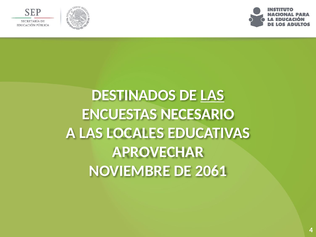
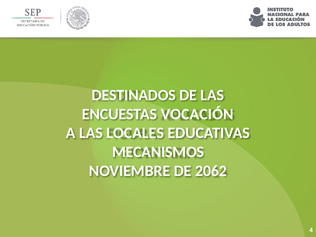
LAS underline: present -> none (212, 95)
NECESARIO: NECESARIO -> VOCACIÓN (197, 114)
APROVECHAR: APROVECHAR -> MECANISMOS (158, 152)
2061: 2061 -> 2062 (211, 171)
